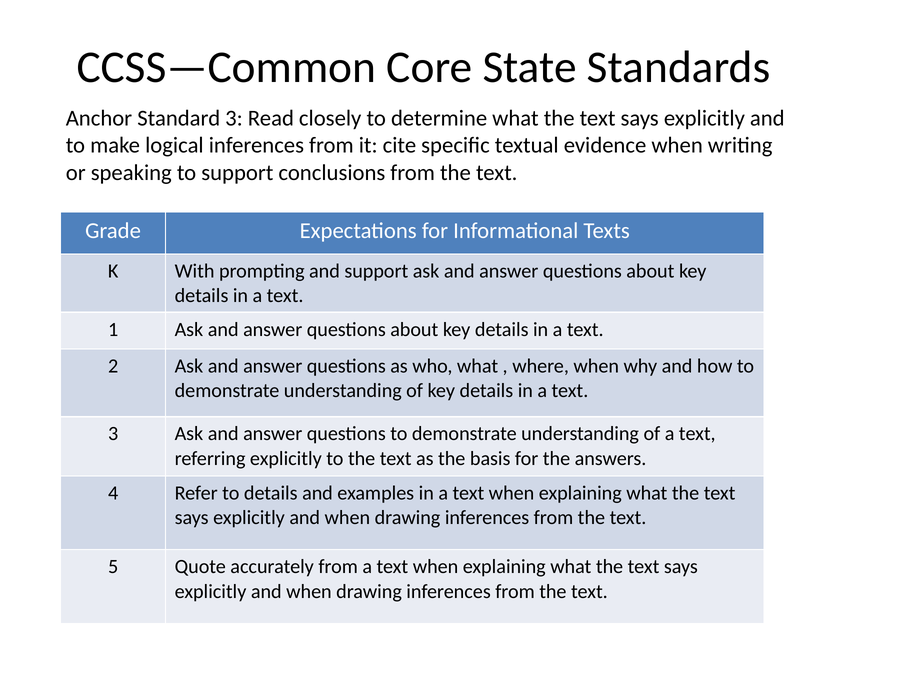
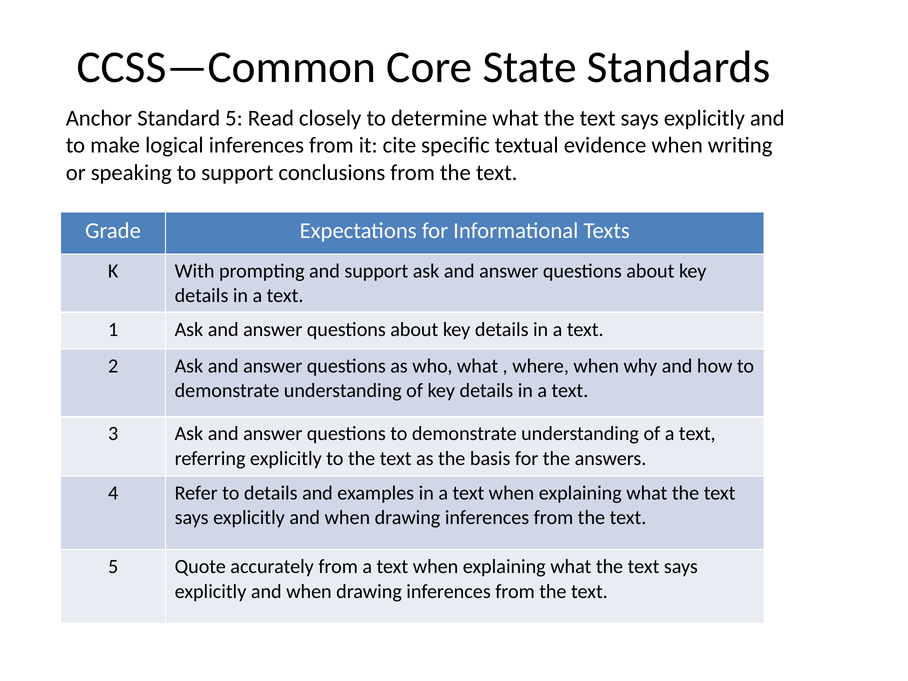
Standard 3: 3 -> 5 (234, 118)
